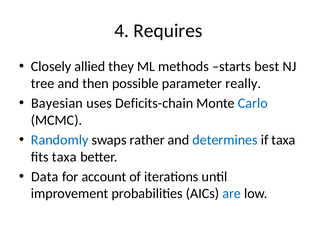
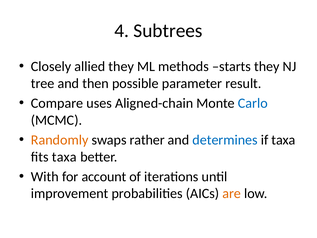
Requires: Requires -> Subtrees (168, 31)
starts best: best -> they (267, 67)
really: really -> result (243, 83)
Bayesian: Bayesian -> Compare (57, 103)
Deficits-chain: Deficits-chain -> Aligned-chain (154, 103)
Randomly colour: blue -> orange (60, 140)
Data: Data -> With (45, 176)
are colour: blue -> orange (232, 193)
